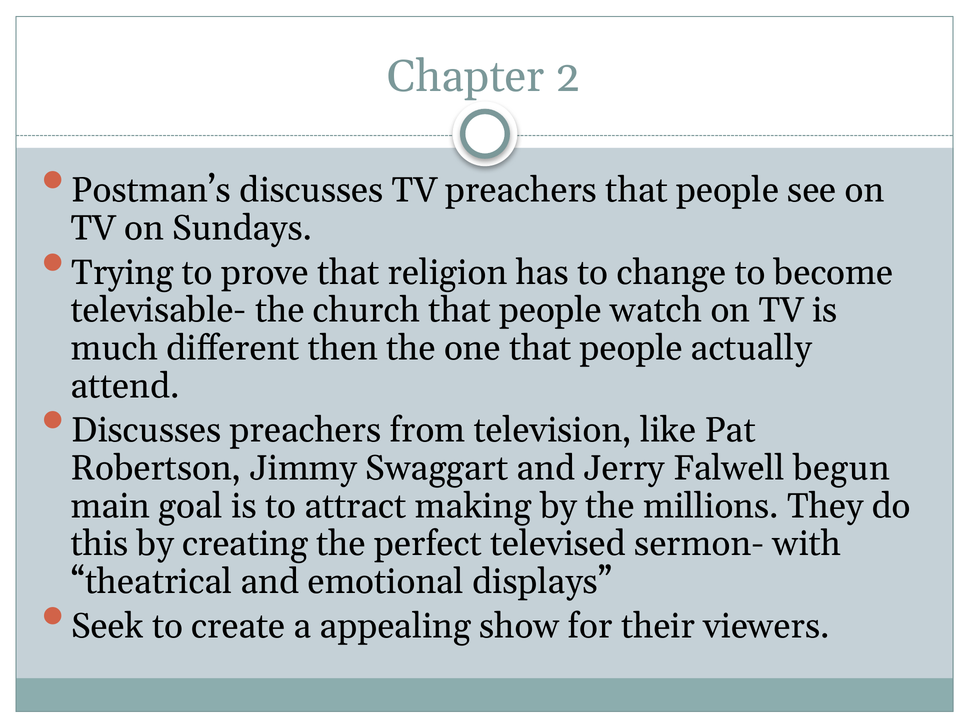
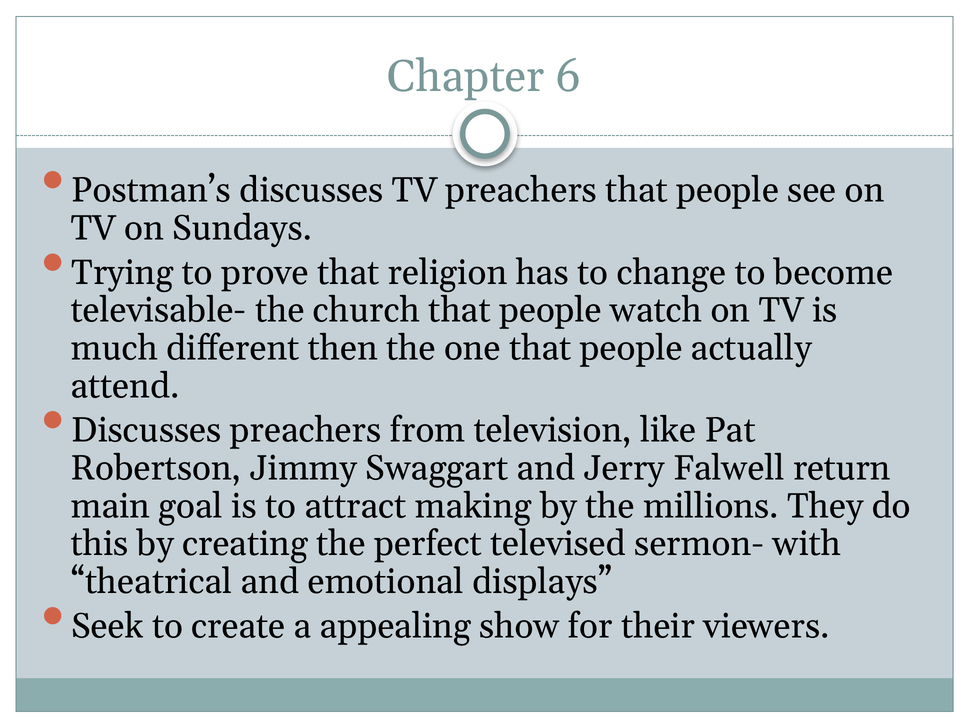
2: 2 -> 6 (568, 76)
begun: begun -> return (842, 468)
